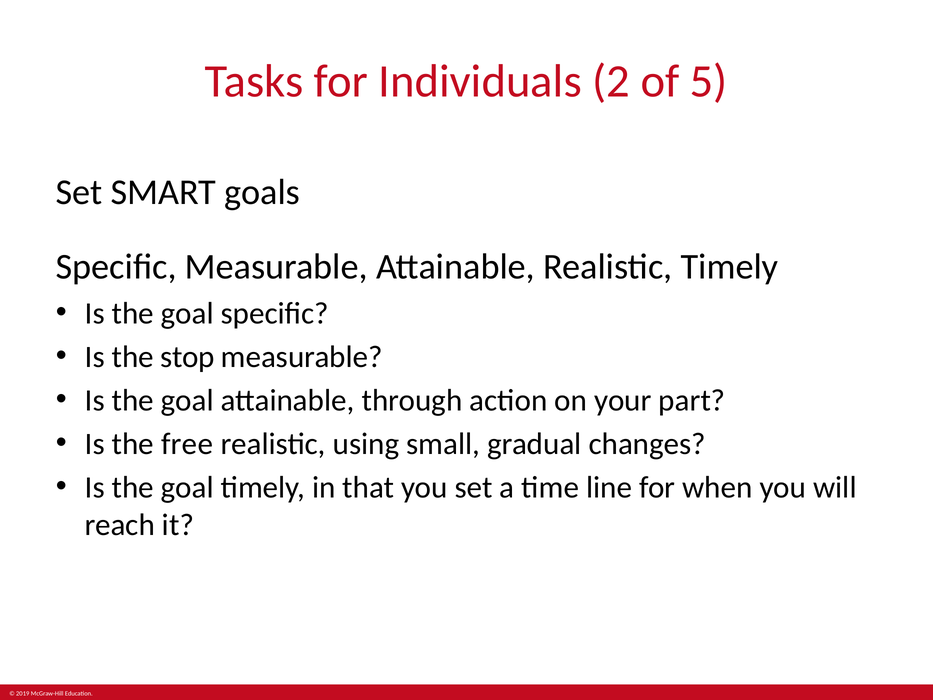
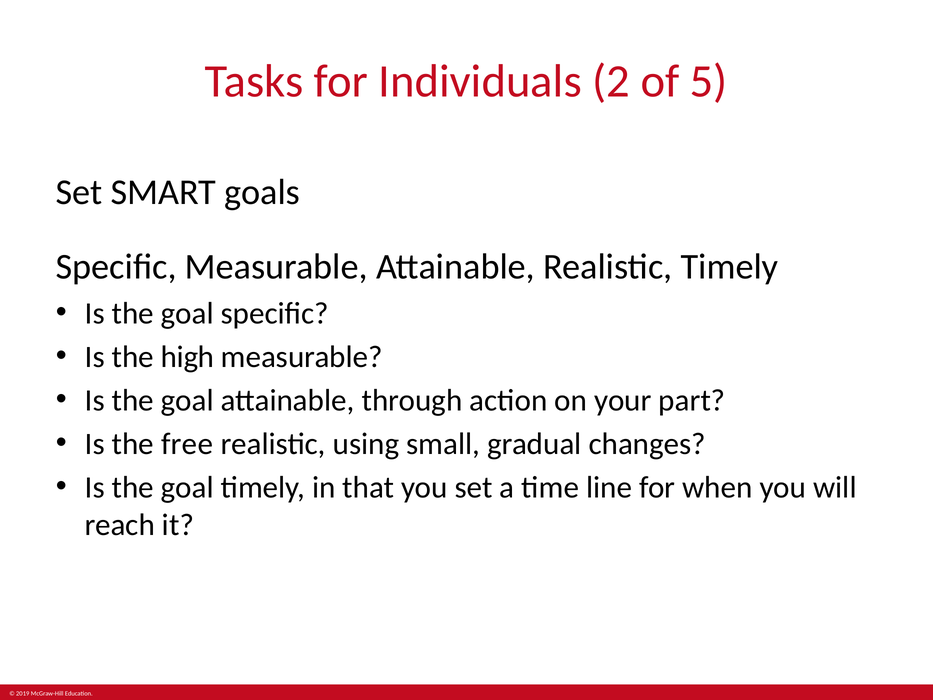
stop: stop -> high (187, 357)
